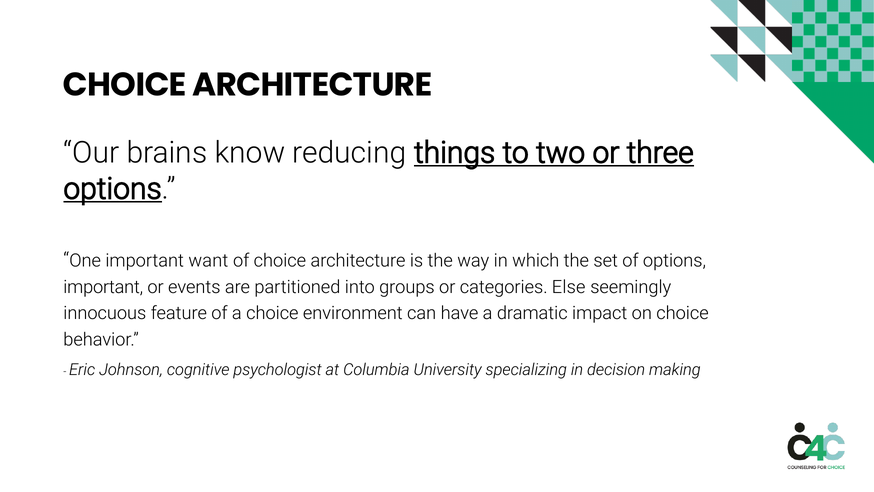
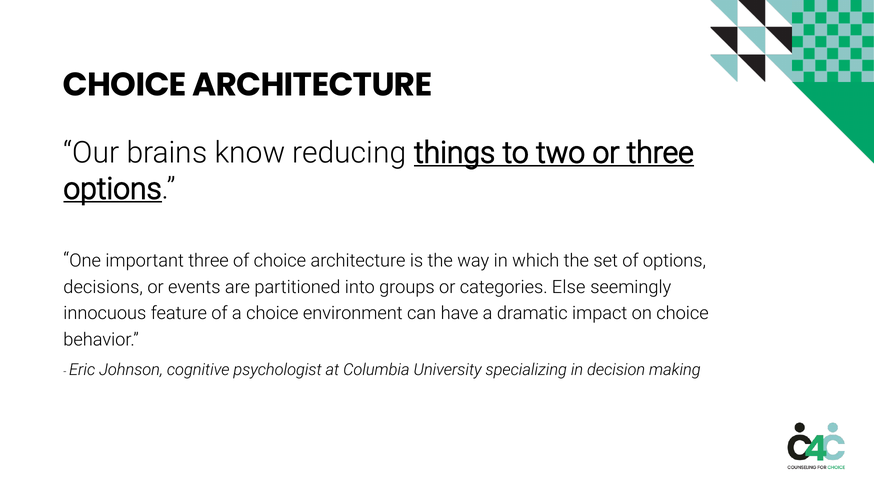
important want: want -> three (209, 260)
important: important -> decisions (103, 287)
